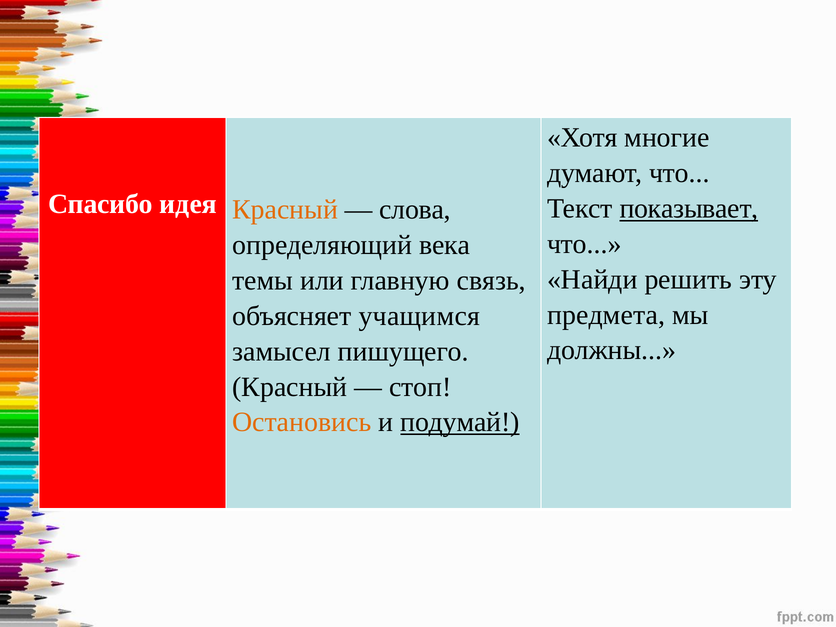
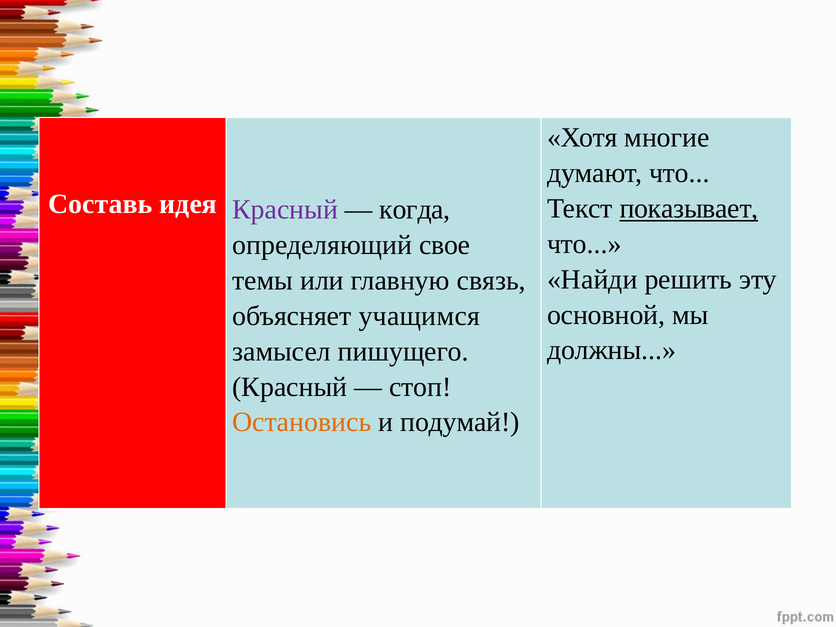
Спасибо: Спасибо -> Составь (100, 204)
Красный colour: orange -> purple (285, 210)
слова: слова -> когда (415, 210)
века: века -> свое (445, 245)
предмета: предмета -> основной (606, 315)
подумай underline: present -> none (460, 422)
